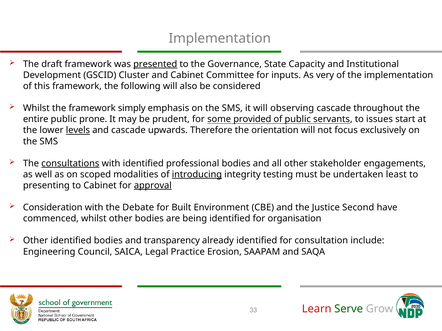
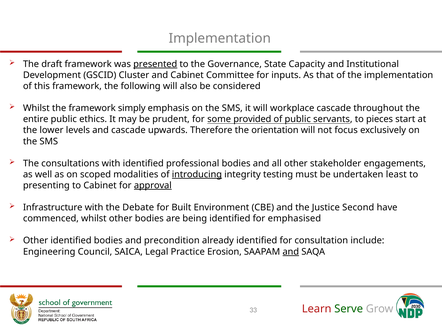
very: very -> that (325, 75)
observing: observing -> workplace (292, 108)
prone: prone -> ethics (93, 119)
issues: issues -> pieces (380, 119)
levels underline: present -> none (78, 130)
consultations underline: present -> none (70, 164)
Consideration: Consideration -> Infrastructure (53, 208)
organisation: organisation -> emphasised (294, 219)
transparency: transparency -> precondition (172, 241)
and underline: none -> present (291, 252)
